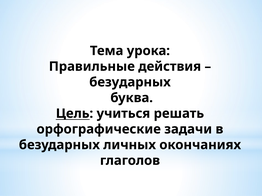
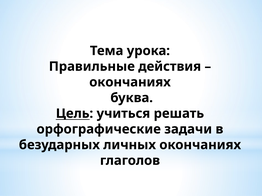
безударных: безударных -> окончаниях (130, 82)
